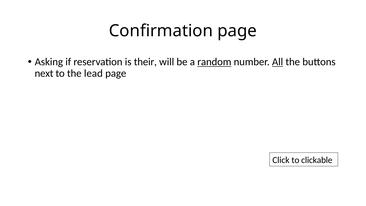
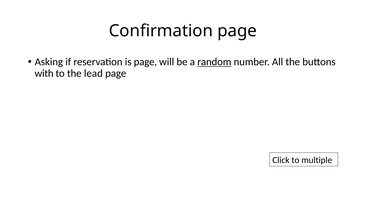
is their: their -> page (145, 62)
All underline: present -> none (278, 62)
next: next -> with (44, 73)
clickable: clickable -> multiple (317, 160)
